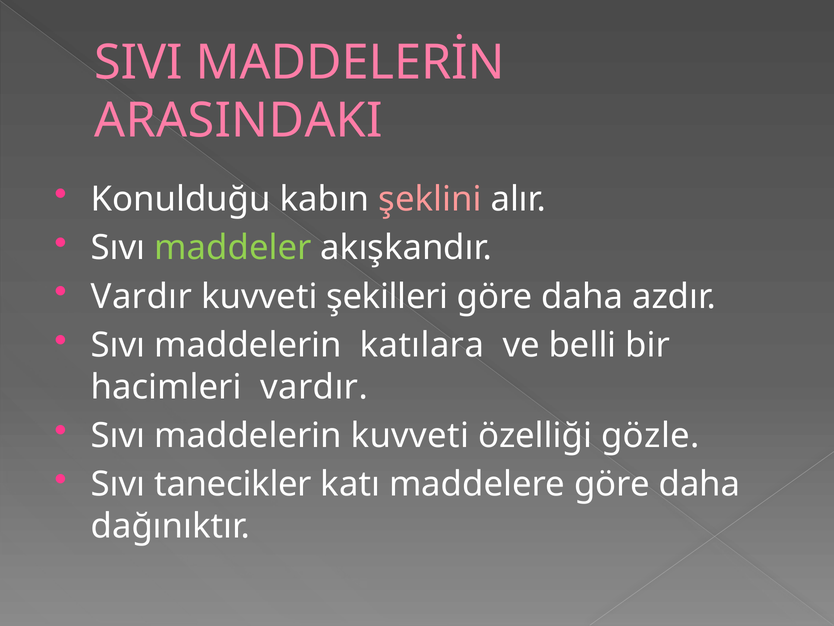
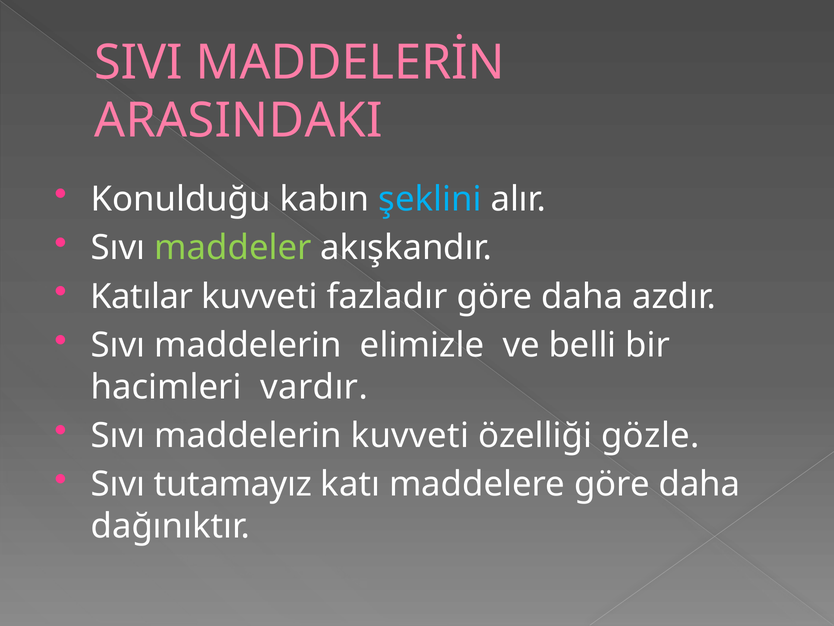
şeklini colour: pink -> light blue (430, 199)
Vardır: Vardır -> Katılar (142, 296)
şekilleri: şekilleri -> fazladır (387, 296)
katılara: katılara -> elimizle (422, 345)
tanecikler: tanecikler -> tutamayız (233, 484)
